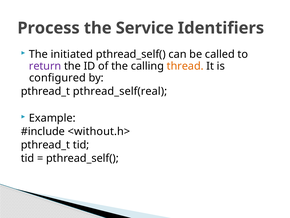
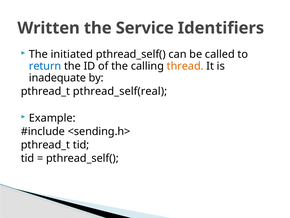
Process: Process -> Written (49, 28)
return colour: purple -> blue (45, 66)
configured: configured -> inadequate (58, 78)
<without.h>: <without.h> -> <sending.h> (99, 131)
